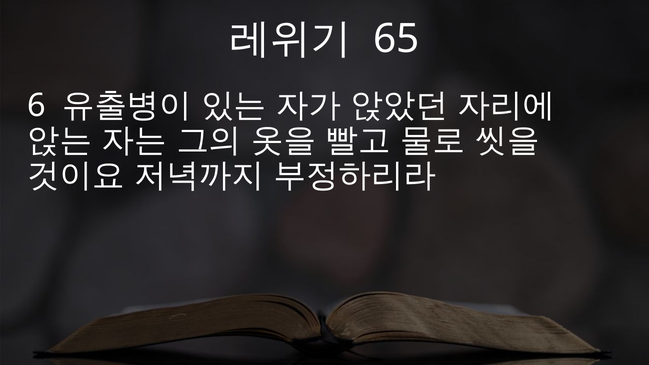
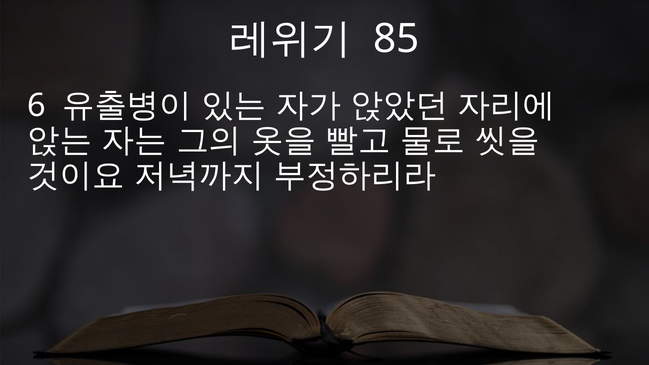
65: 65 -> 85 (396, 39)
